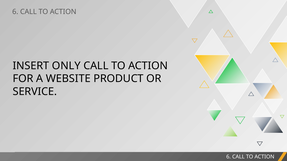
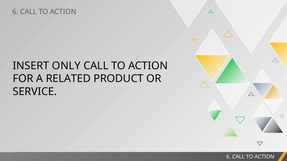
WEBSITE: WEBSITE -> RELATED (68, 79)
